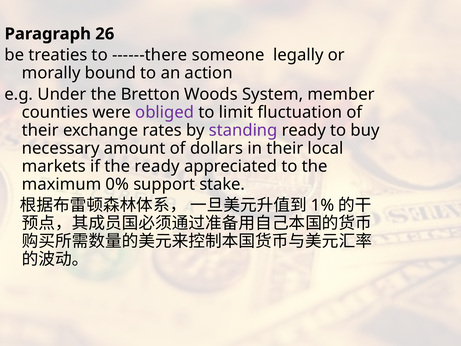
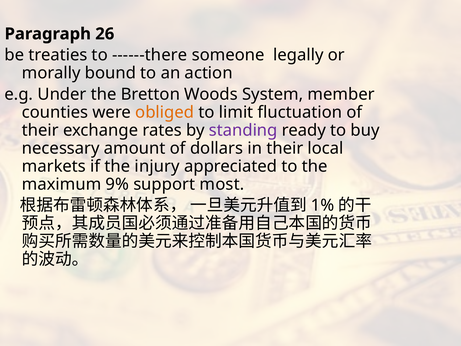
obliged colour: purple -> orange (165, 112)
the ready: ready -> injury (157, 166)
0%: 0% -> 9% (117, 184)
stake: stake -> most (222, 184)
